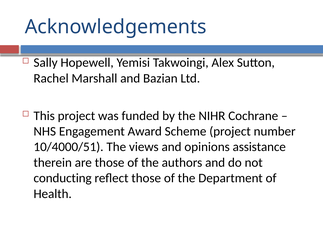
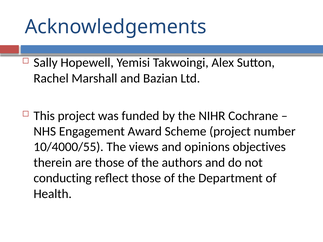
10/4000/51: 10/4000/51 -> 10/4000/55 (69, 147)
assistance: assistance -> objectives (259, 147)
